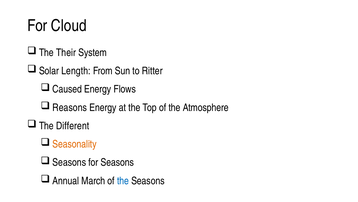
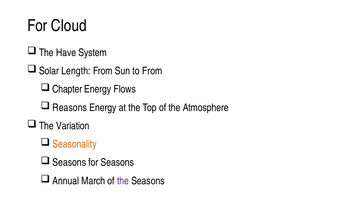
Their: Their -> Have (66, 52)
to Ritter: Ritter -> From (152, 71)
Caused: Caused -> Chapter (67, 89)
Different: Different -> Variation (73, 125)
the colour: blue -> purple (123, 180)
